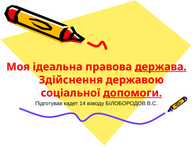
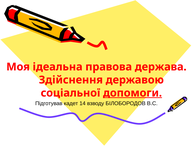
держава underline: present -> none (161, 67)
